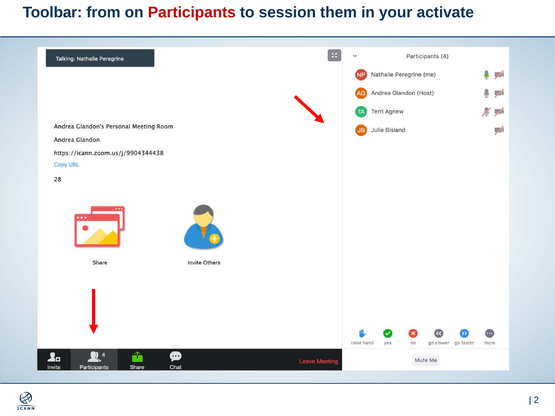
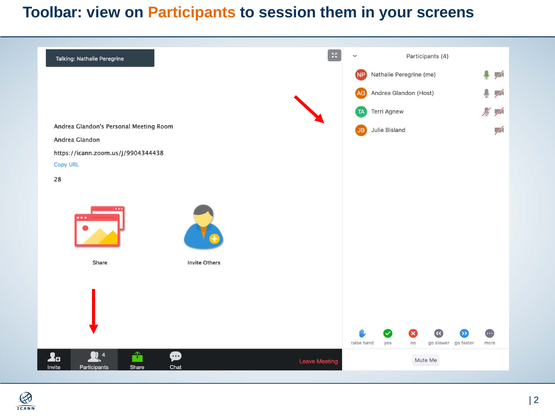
from: from -> view (103, 12)
Participants colour: red -> orange (192, 12)
activate: activate -> screens (445, 12)
